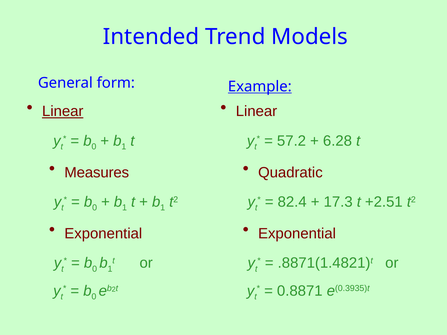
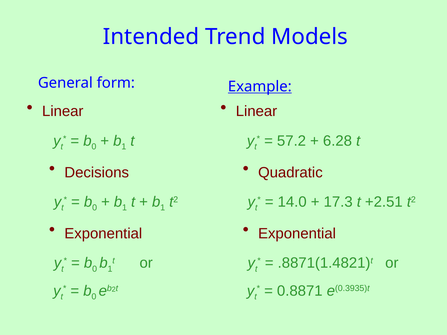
Linear underline: present -> none (63, 111)
Measures: Measures -> Decisions (97, 173)
82.4: 82.4 -> 14.0 (292, 202)
